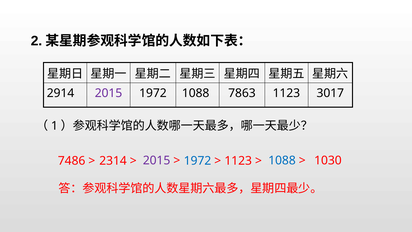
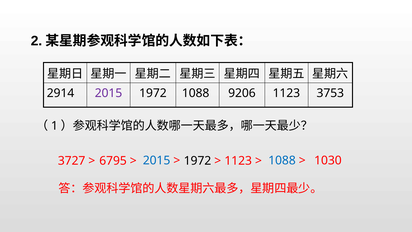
7863: 7863 -> 9206 (242, 93)
3017: 3017 -> 3753 (330, 93)
7486: 7486 -> 3727 (72, 161)
2314: 2314 -> 6795 (113, 161)
2015 colour: purple -> blue (157, 160)
1972 colour: blue -> black (198, 161)
